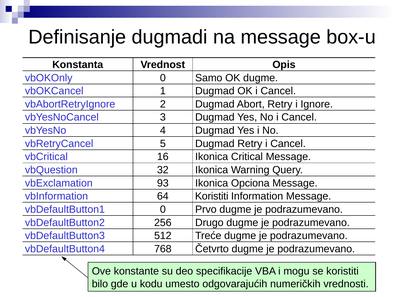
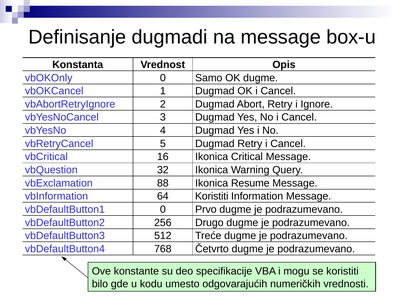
93: 93 -> 88 (163, 183)
Opciona: Opciona -> Resume (250, 183)
